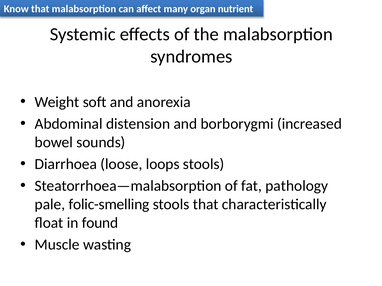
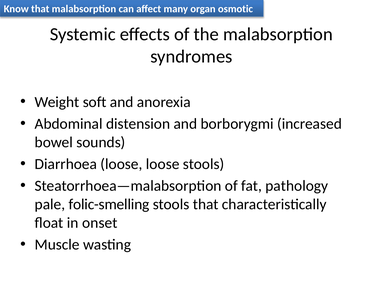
nutrient: nutrient -> osmotic (235, 9)
loose loops: loops -> loose (163, 164)
found: found -> onset (100, 223)
